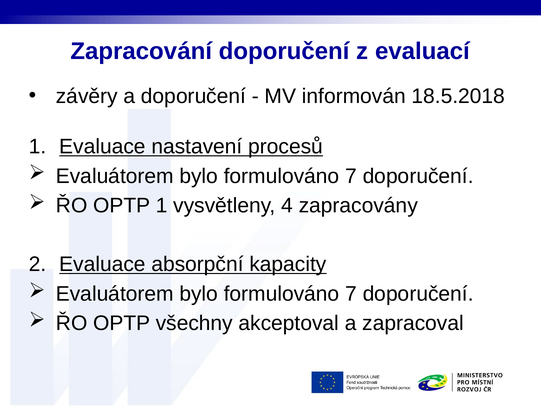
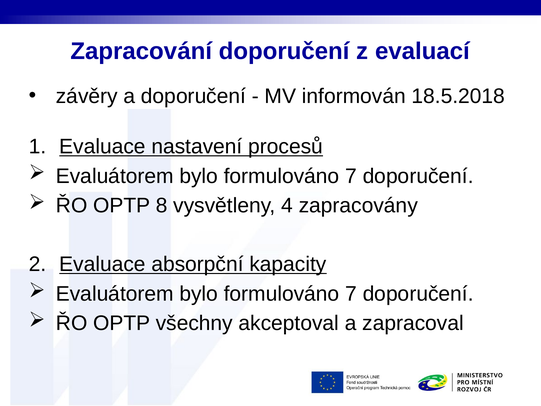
OPTP 1: 1 -> 8 (162, 205)
